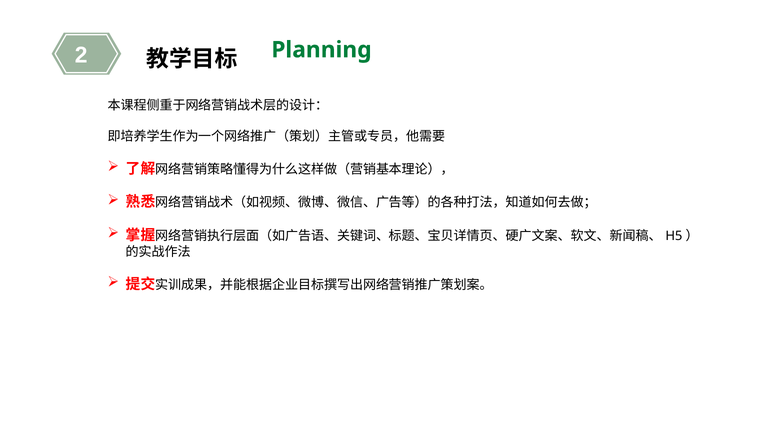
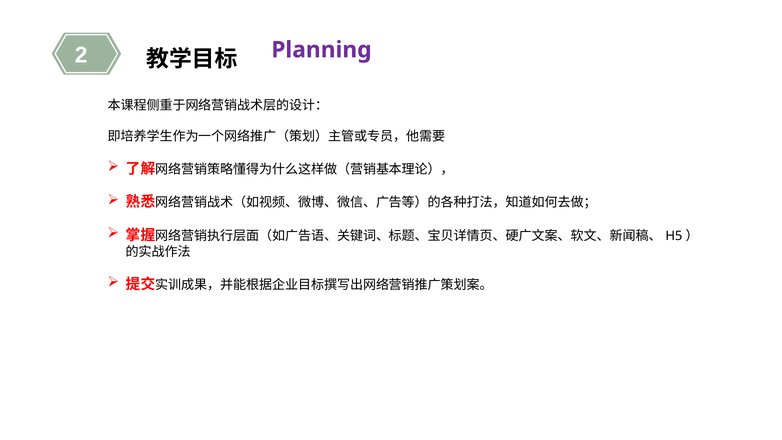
Planning colour: green -> purple (321, 50)
